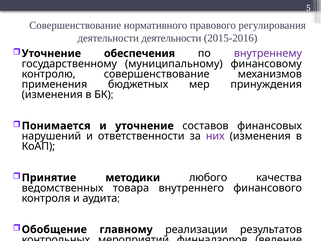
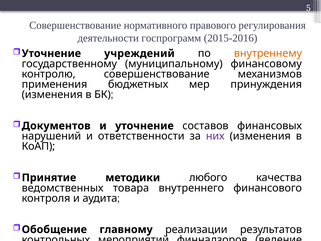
деятельности деятельности: деятельности -> госпрограмм (171, 38)
обеспечения: обеспечения -> учреждений (139, 53)
внутреннему colour: purple -> orange (268, 53)
Понимается: Понимается -> Документов (56, 126)
